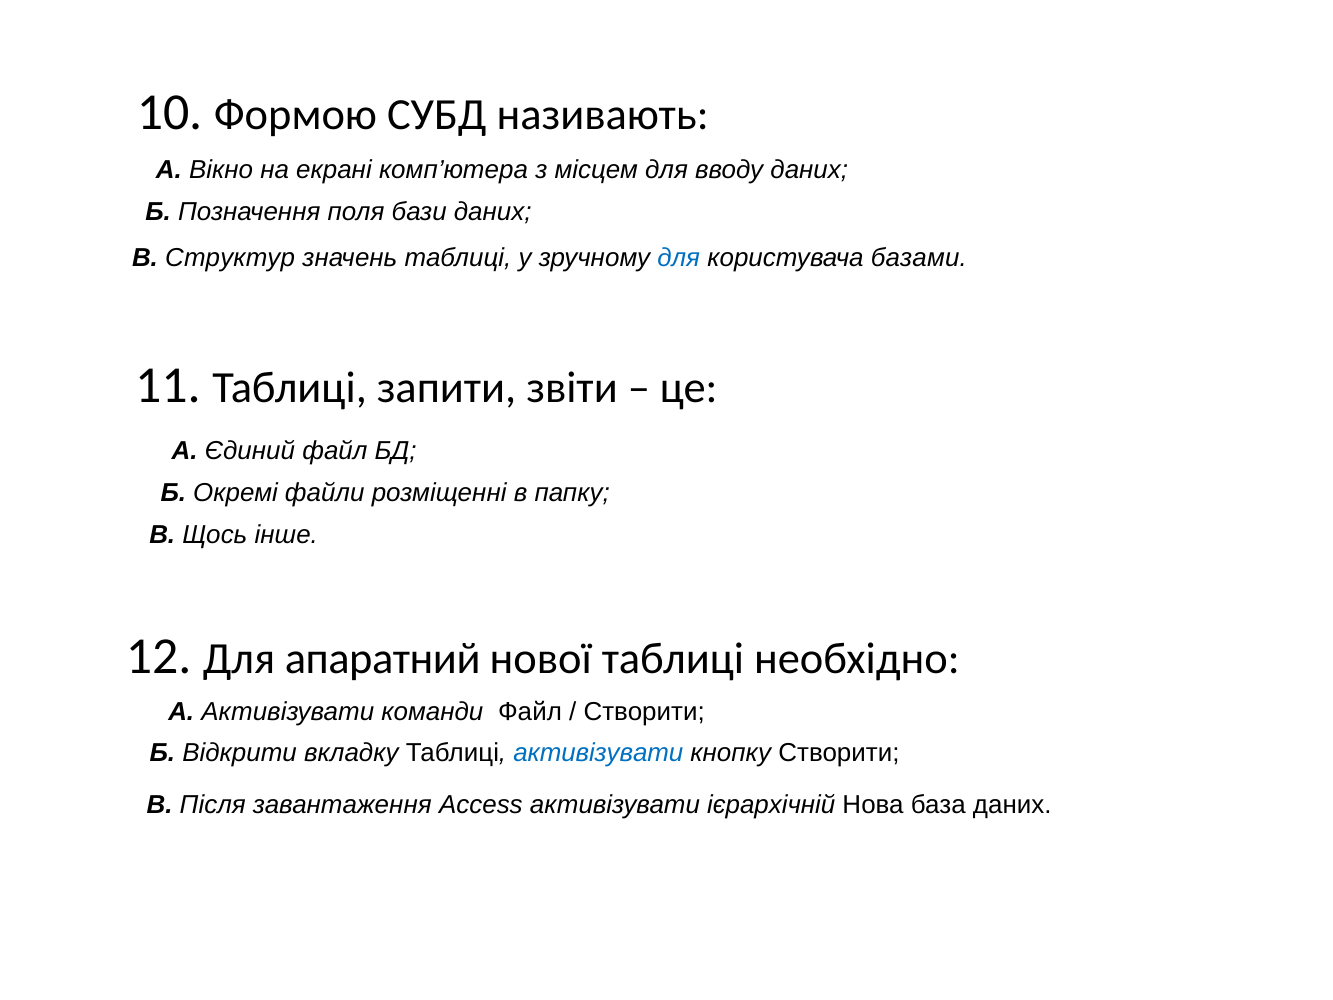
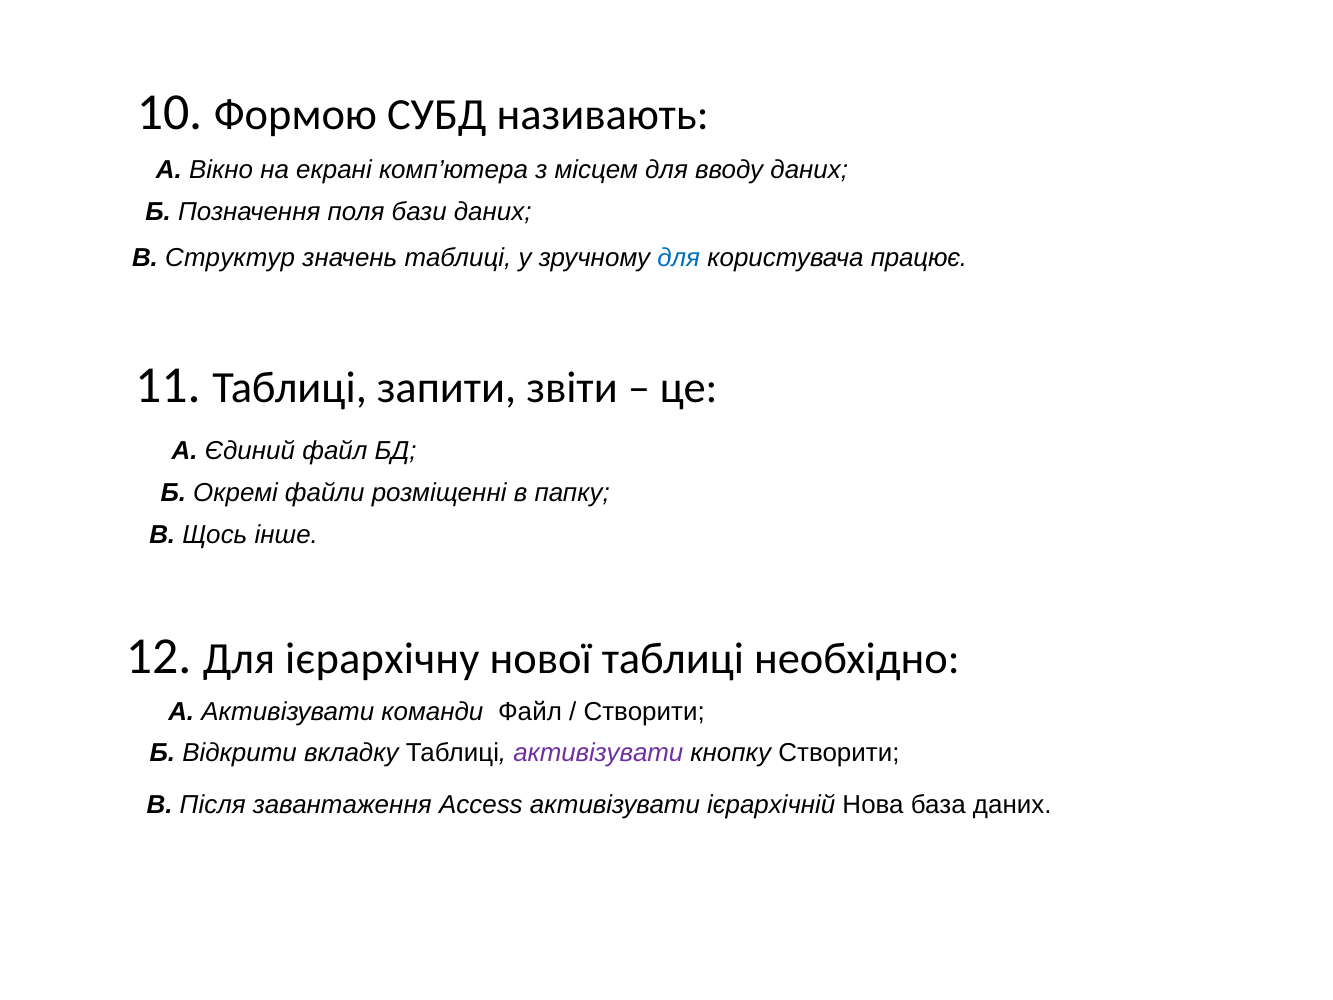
базами: базами -> працює (919, 258)
апаратний: апаратний -> ієрархічну (382, 659)
активізувати colour: blue -> purple (598, 753)
